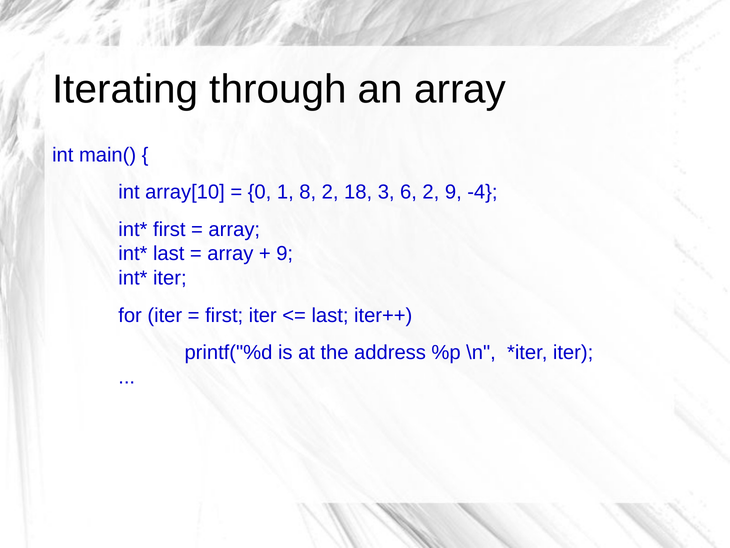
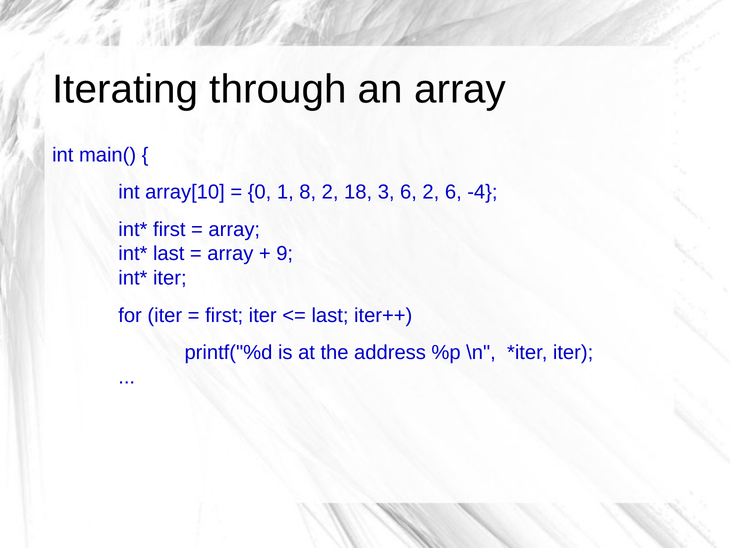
2 9: 9 -> 6 (453, 192)
